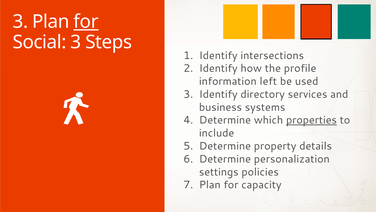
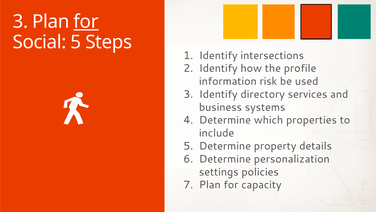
Social 3: 3 -> 5 (76, 42)
left: left -> risk (268, 81)
properties underline: present -> none (311, 120)
